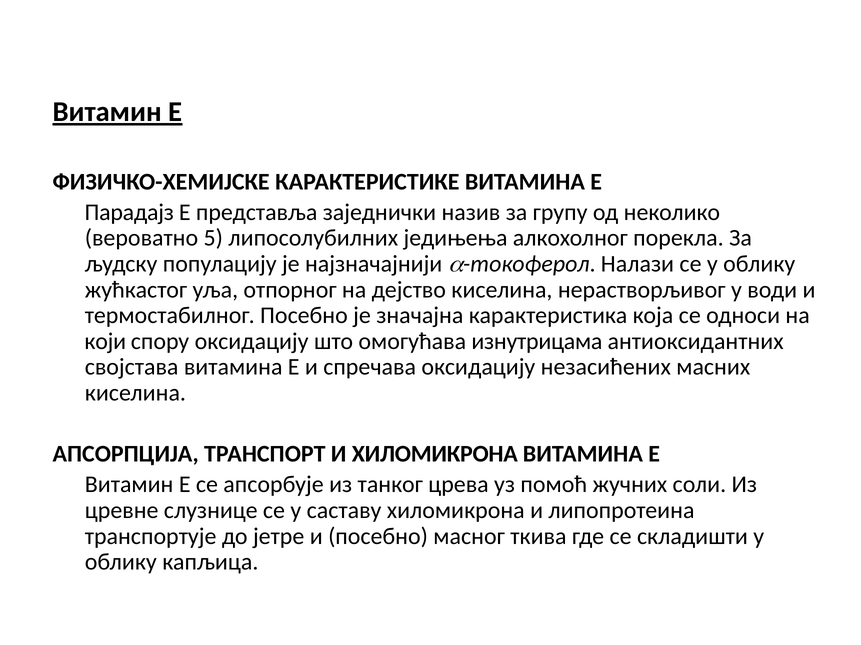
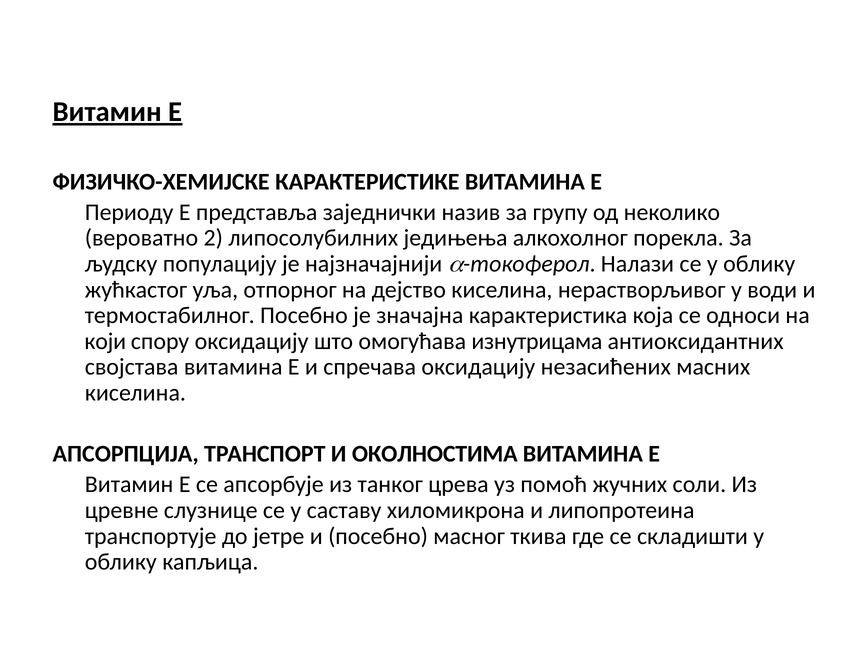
Парадајз: Парадајз -> Периоду (129, 212)
5: 5 -> 2 (213, 238)
И ХИЛОМИКРОНА: ХИЛОМИКРОНА -> ОКОЛНОСТИМА (435, 455)
